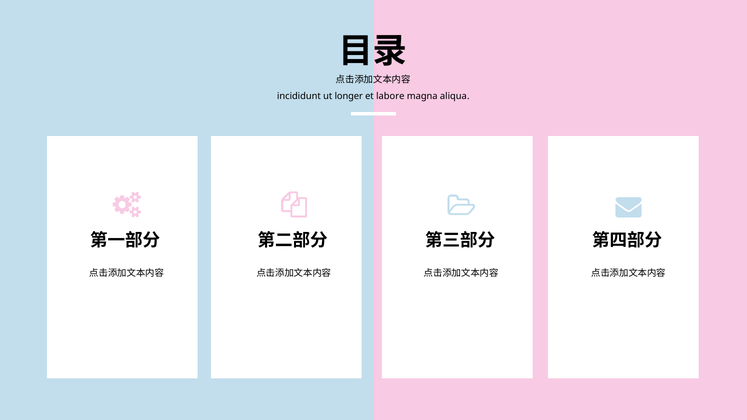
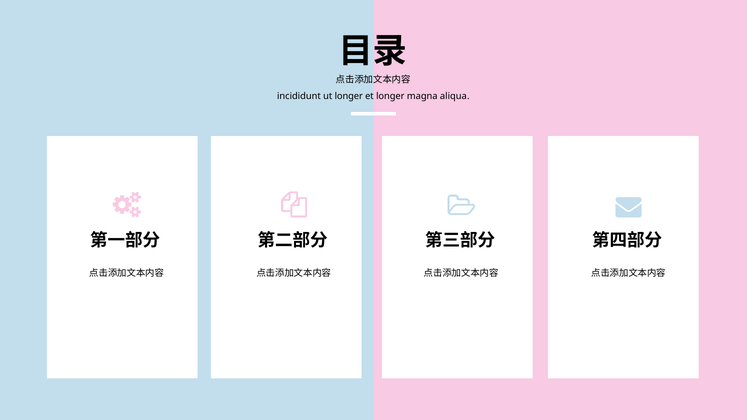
et labore: labore -> longer (390, 96)
